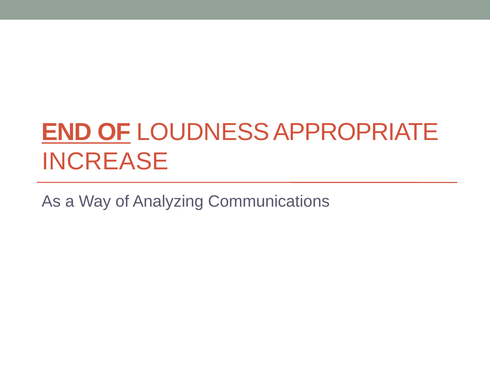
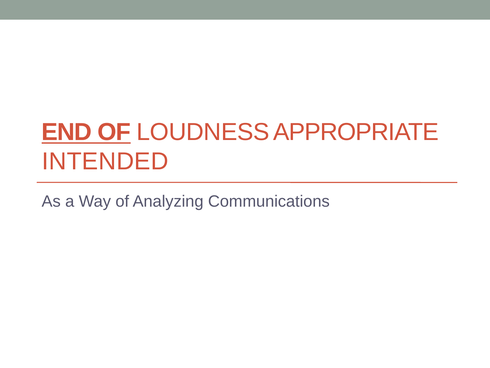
INCREASE: INCREASE -> INTENDED (105, 161)
